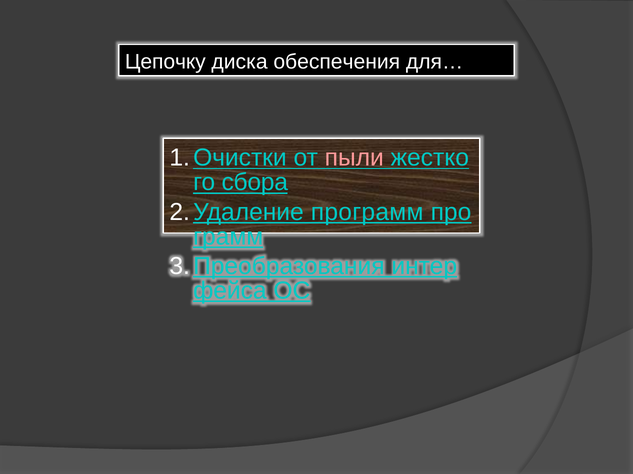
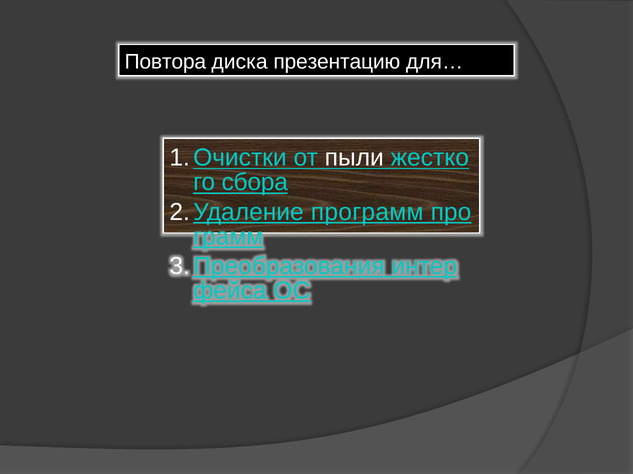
Цепочку: Цепочку -> Повтора (165, 62)
обеспечения: обеспечения -> презентацию (337, 62)
пыли colour: pink -> white (354, 158)
